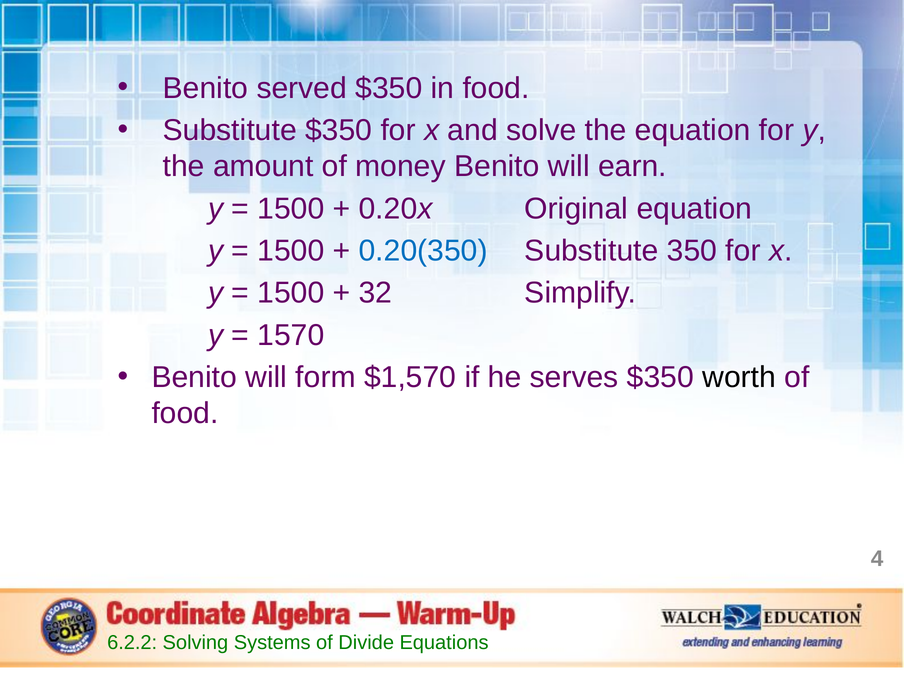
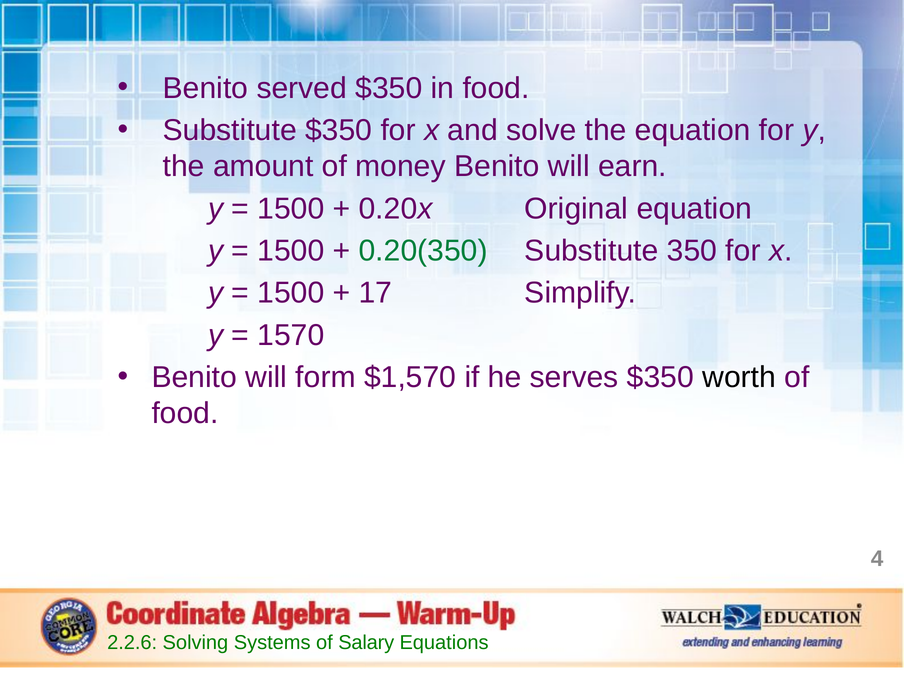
0.20(350 colour: blue -> green (423, 251)
32: 32 -> 17 (375, 293)
6.2.2: 6.2.2 -> 2.2.6 (132, 642)
Divide: Divide -> Salary (366, 642)
